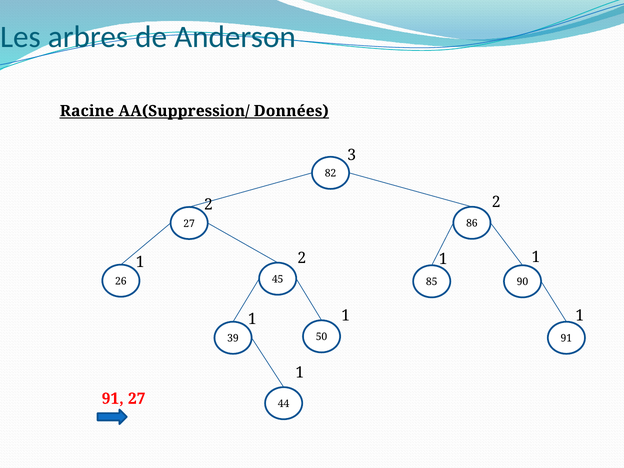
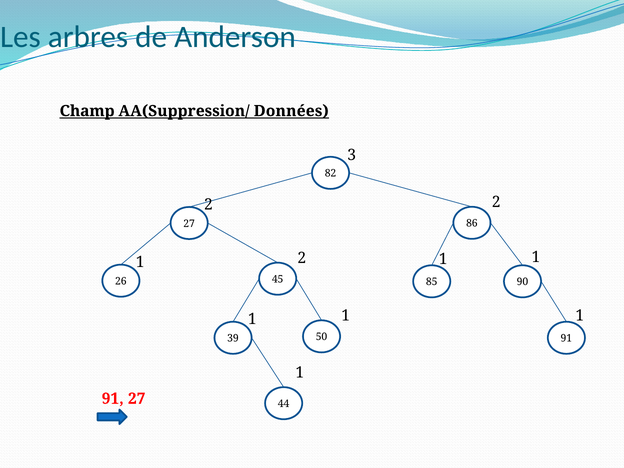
Racine: Racine -> Champ (87, 111)
